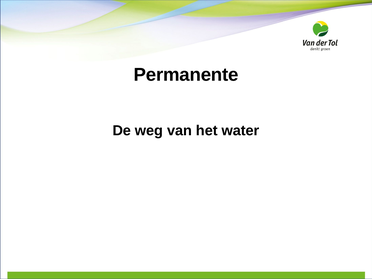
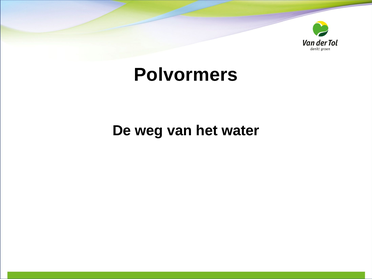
Permanente: Permanente -> Polvormers (186, 75)
